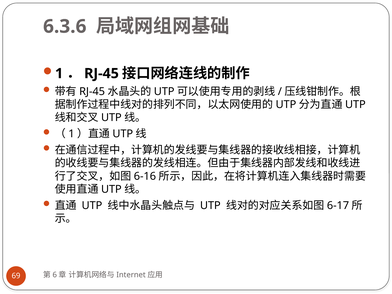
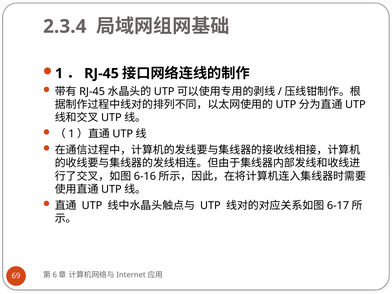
6.3.6: 6.3.6 -> 2.3.4 (65, 26)
